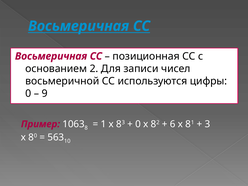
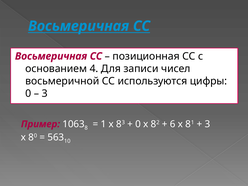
2: 2 -> 4 (94, 69)
9: 9 -> 3 (45, 93)
